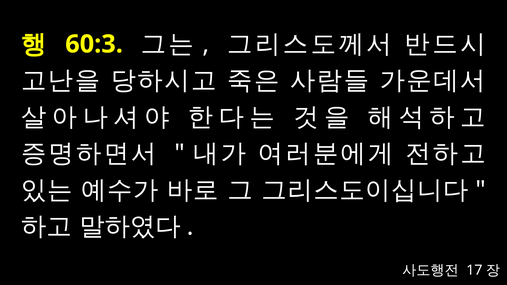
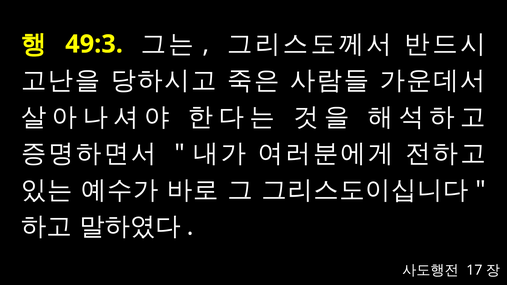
60:3: 60:3 -> 49:3 (94, 44)
